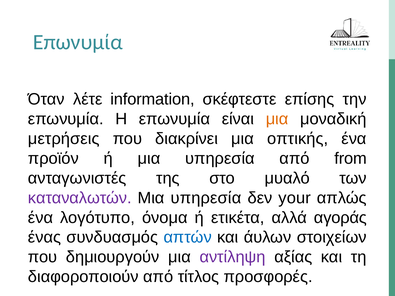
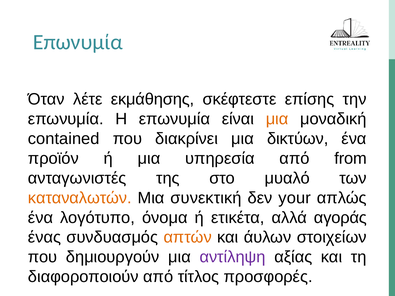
information: information -> εκμάθησης (153, 99)
μετρήσεις: μετρήσεις -> contained (64, 139)
οπτικής: οπτικής -> δικτύων (298, 139)
καταναλωτών colour: purple -> orange (80, 198)
υπηρεσία: υπηρεσία -> συνεκτική (206, 198)
απτών colour: blue -> orange (188, 238)
